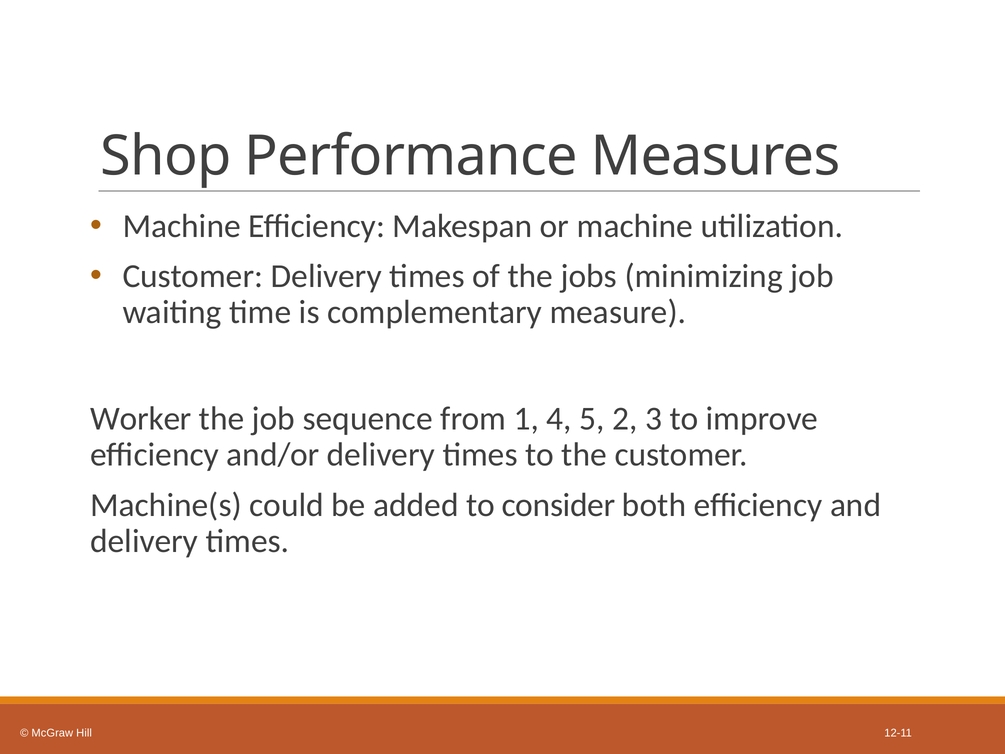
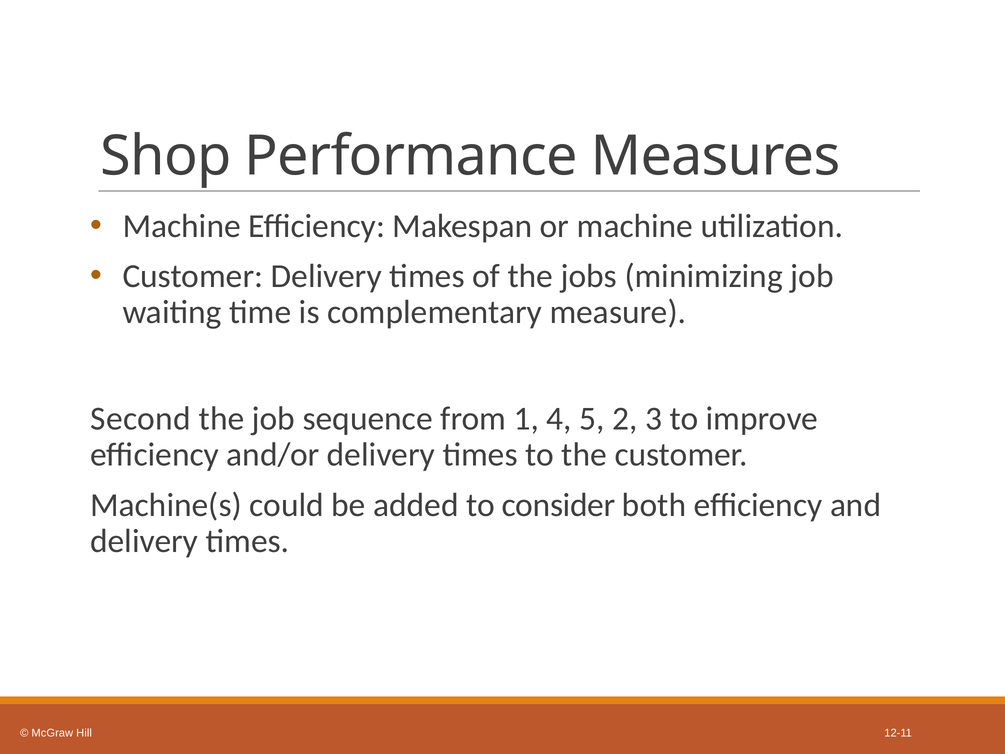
Worker: Worker -> Second (141, 418)
